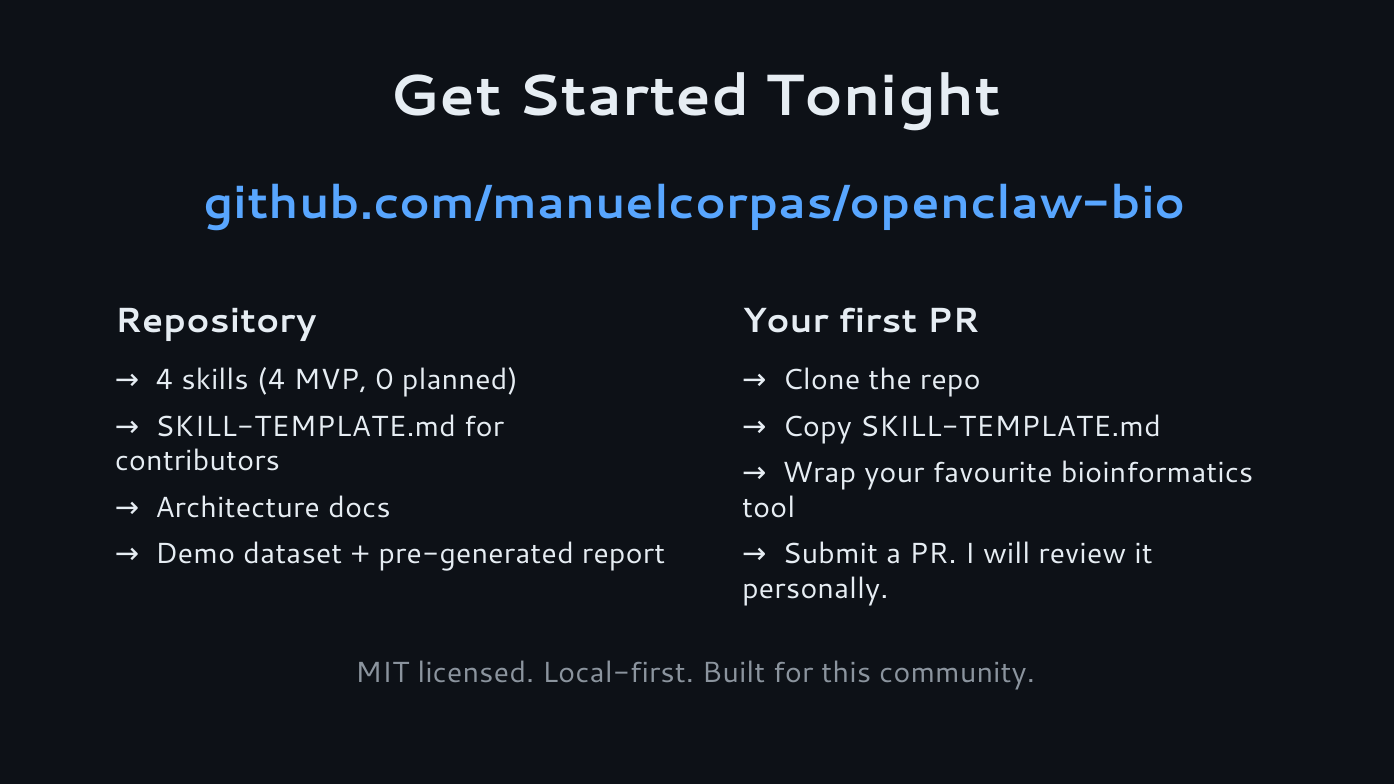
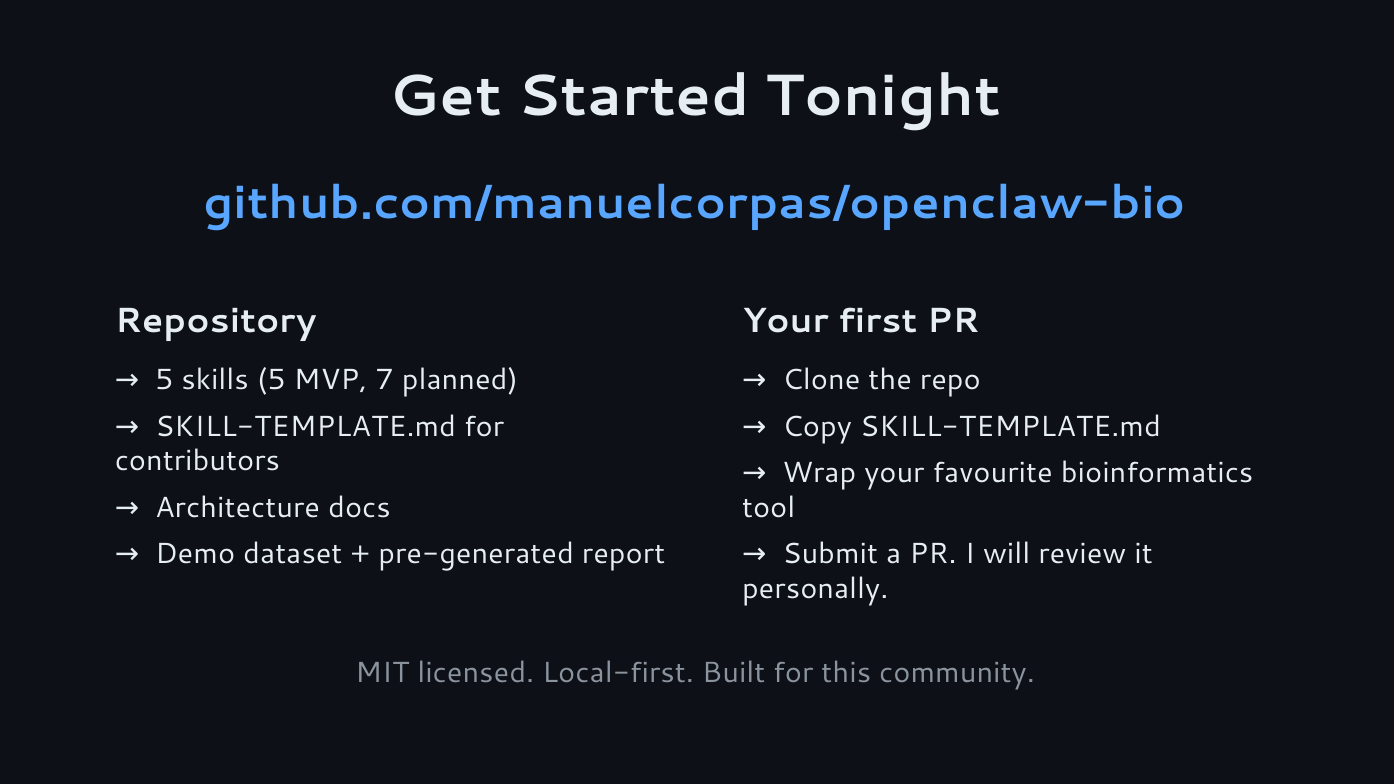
4: 4 -> 5 (164, 380)
skills 4: 4 -> 5 (271, 380)
0: 0 -> 7 (385, 380)
